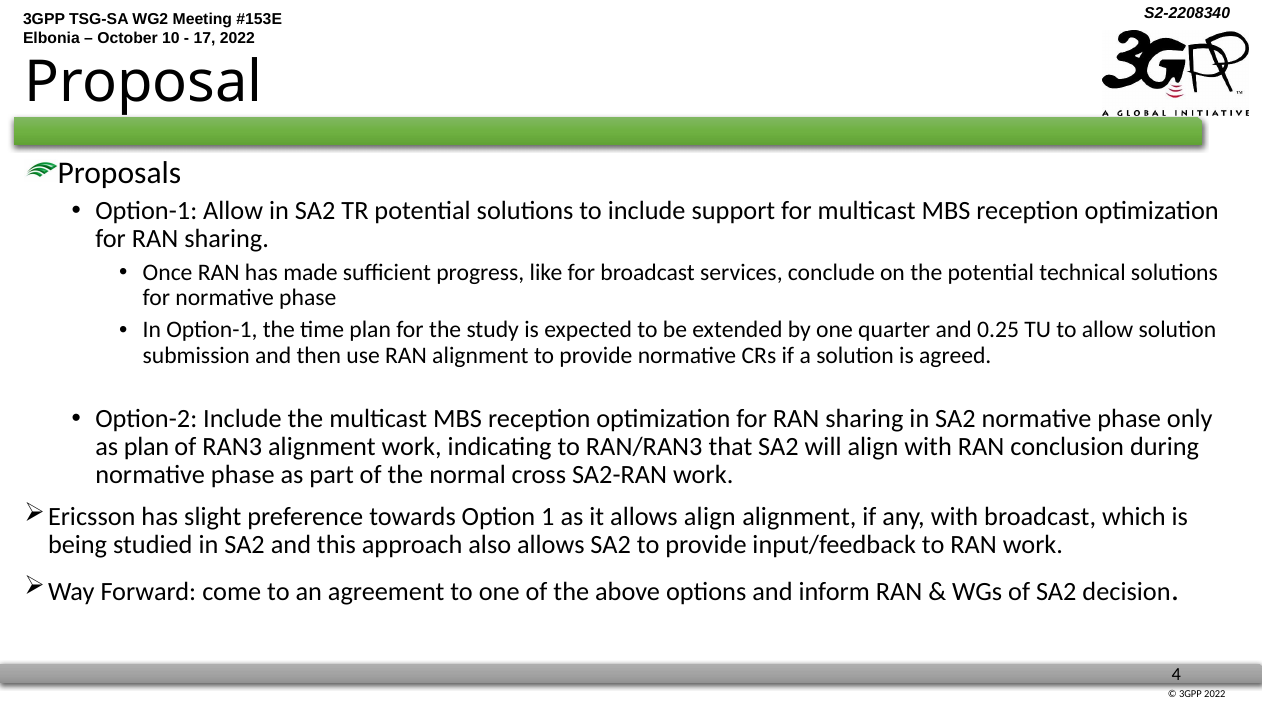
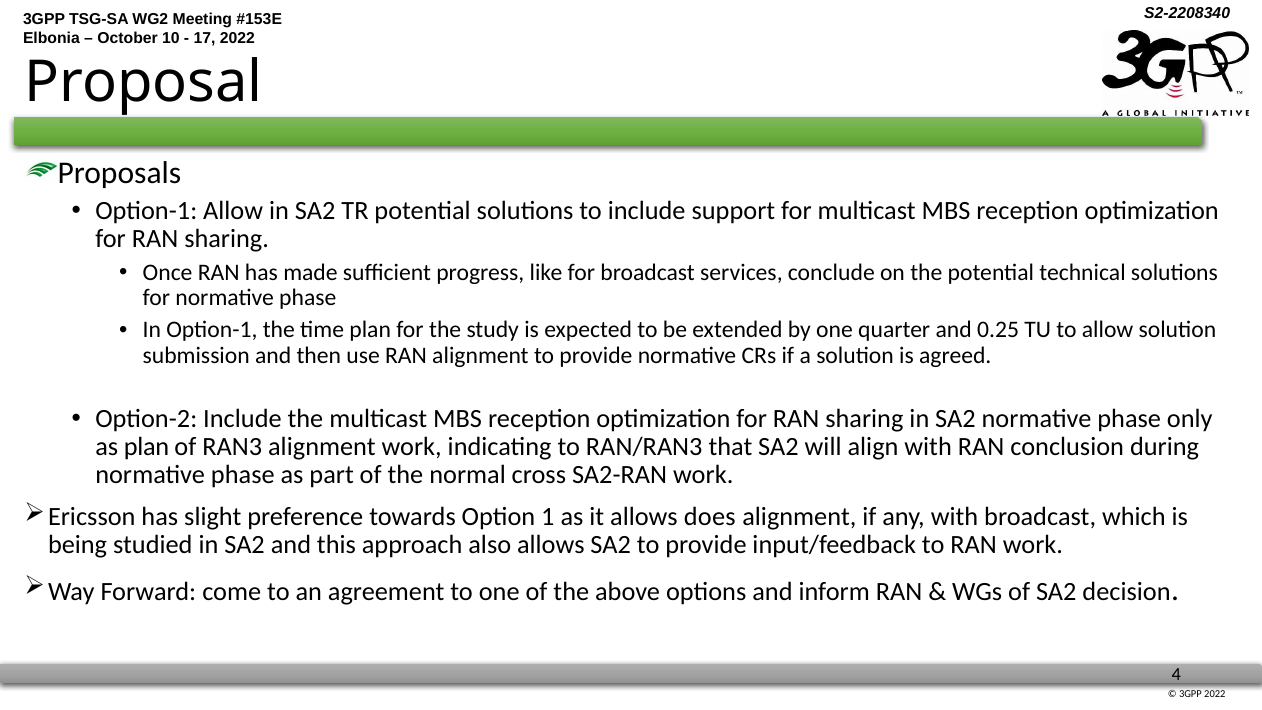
allows align: align -> does (710, 517)
